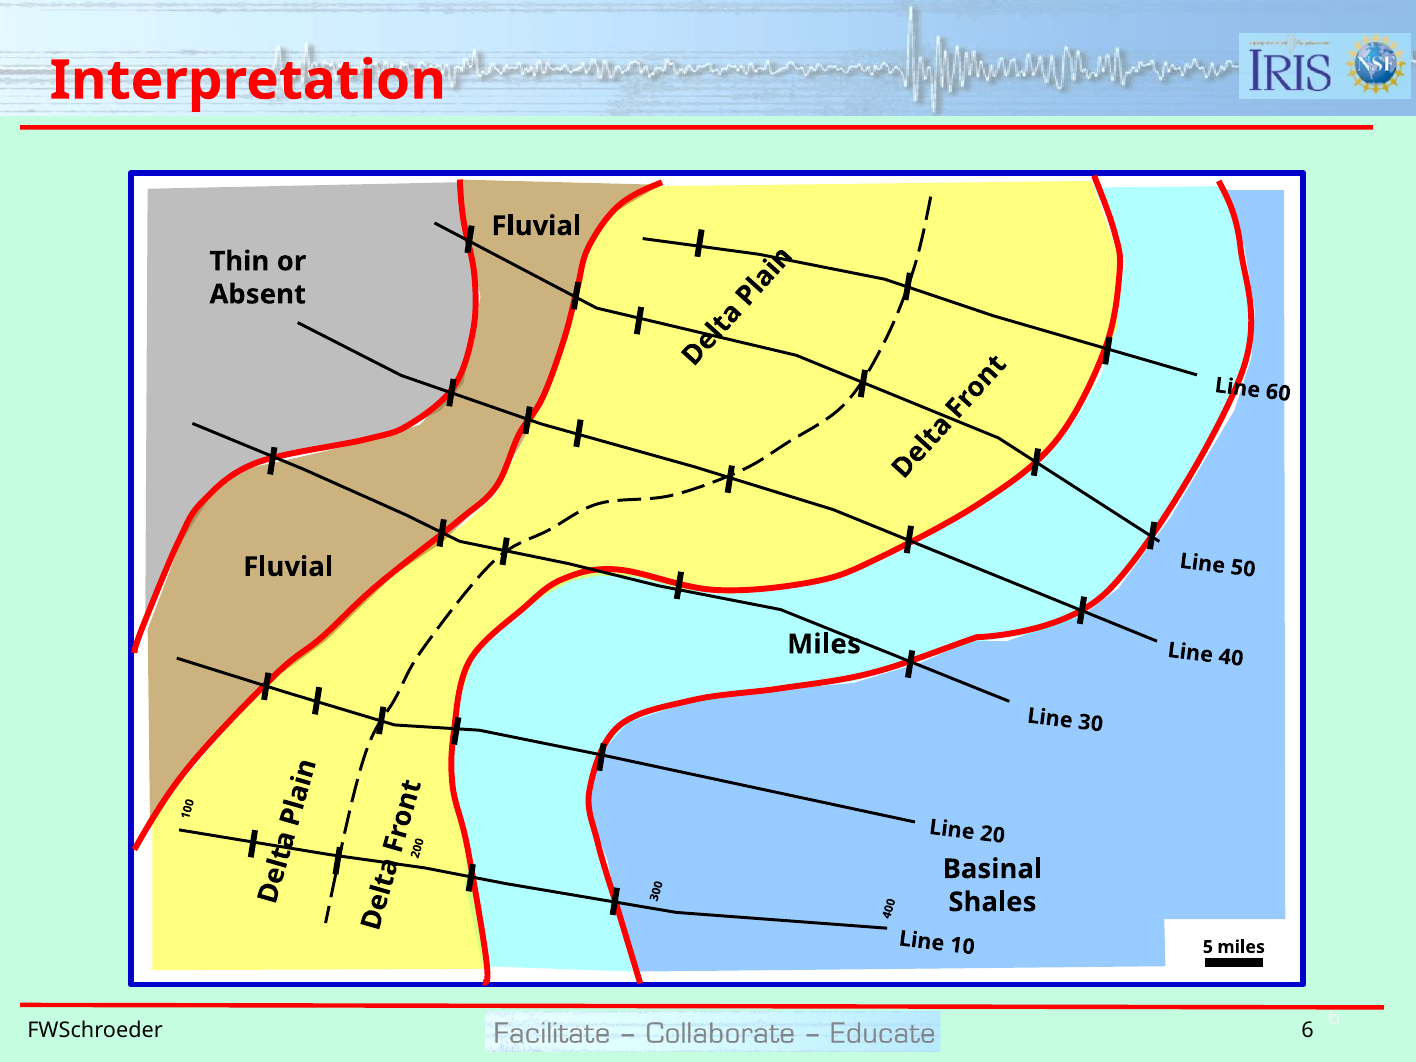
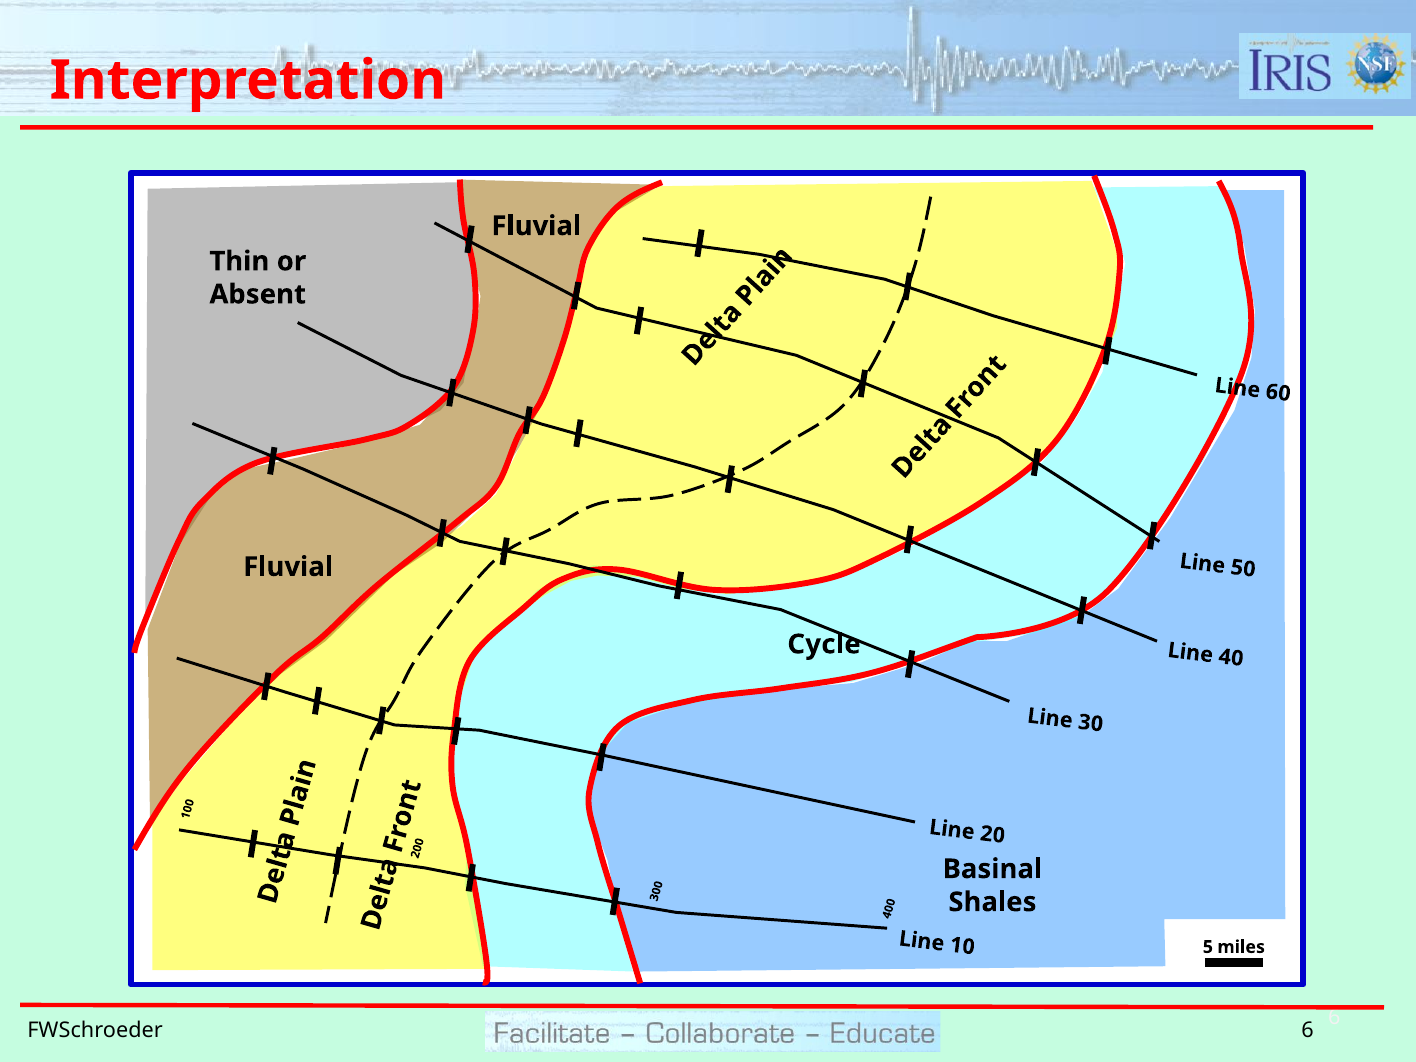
Miles: Miles -> Cycle (824, 644)
